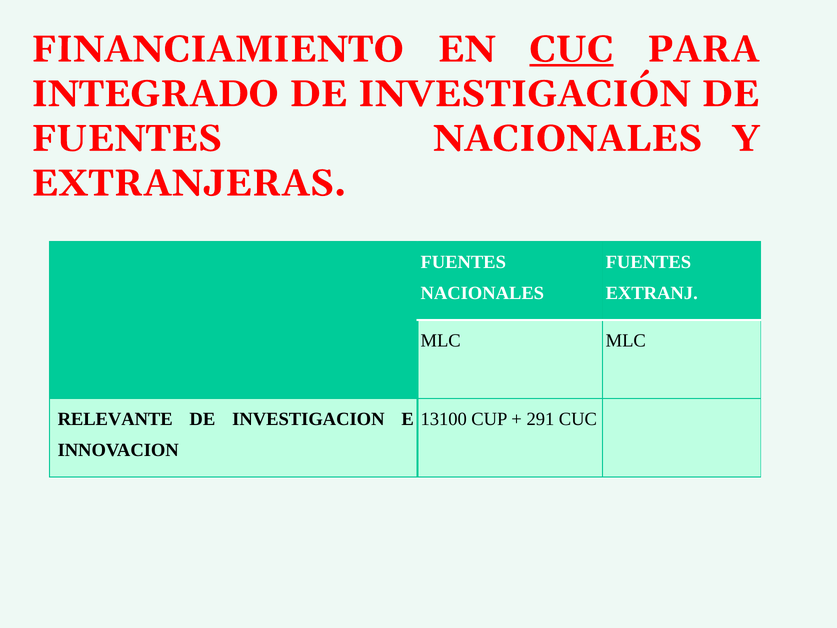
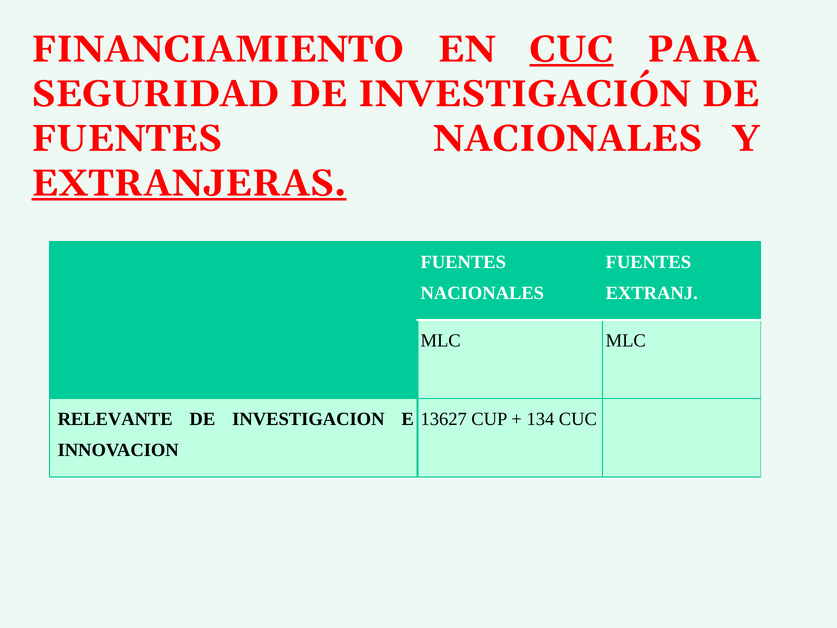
INTEGRADO: INTEGRADO -> SEGURIDAD (155, 94)
EXTRANJERAS underline: none -> present (189, 183)
13100: 13100 -> 13627 (444, 419)
291: 291 -> 134 (540, 419)
